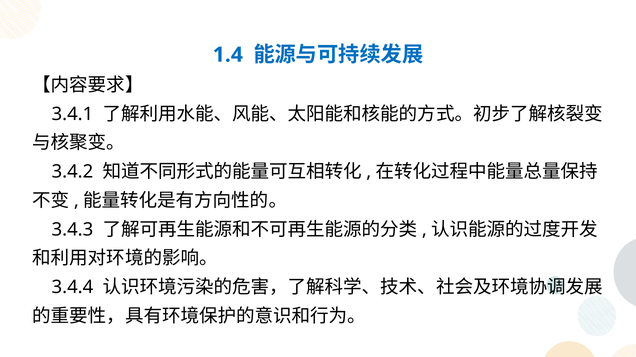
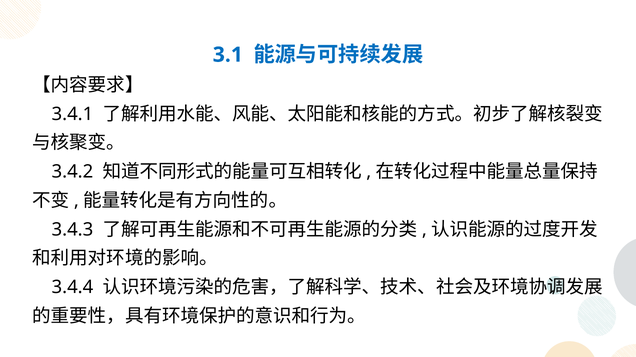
1.4: 1.4 -> 3.1 (228, 55)
